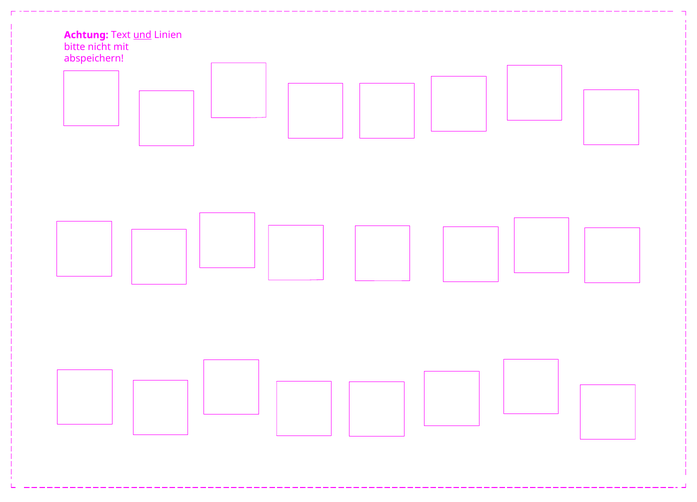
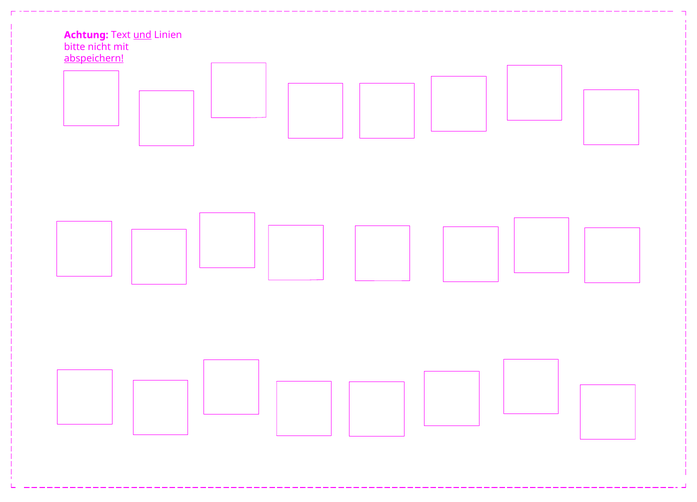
abspeichern underline: none -> present (94, 59)
